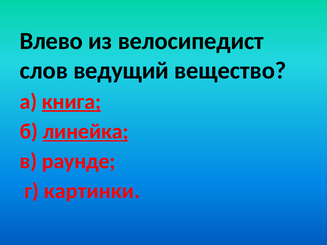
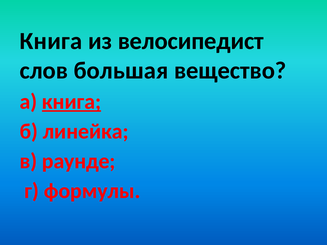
Влево: Влево -> Книга (51, 41)
ведущий: ведущий -> большая (121, 71)
линейка underline: present -> none (86, 132)
картинки: картинки -> формулы (92, 191)
